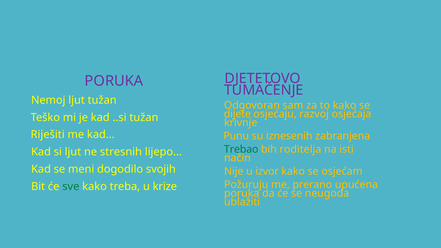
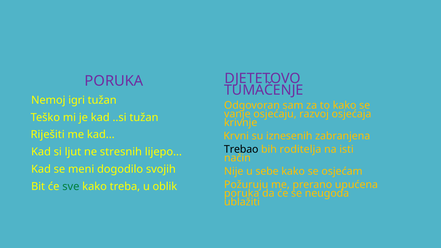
Nemoj ljut: ljut -> igri (77, 100)
dijete: dijete -> vanje (237, 114)
Punu: Punu -> Krvni (236, 136)
Trebao colour: green -> black (241, 149)
izvor: izvor -> sebe (267, 171)
krize: krize -> oblik (165, 186)
